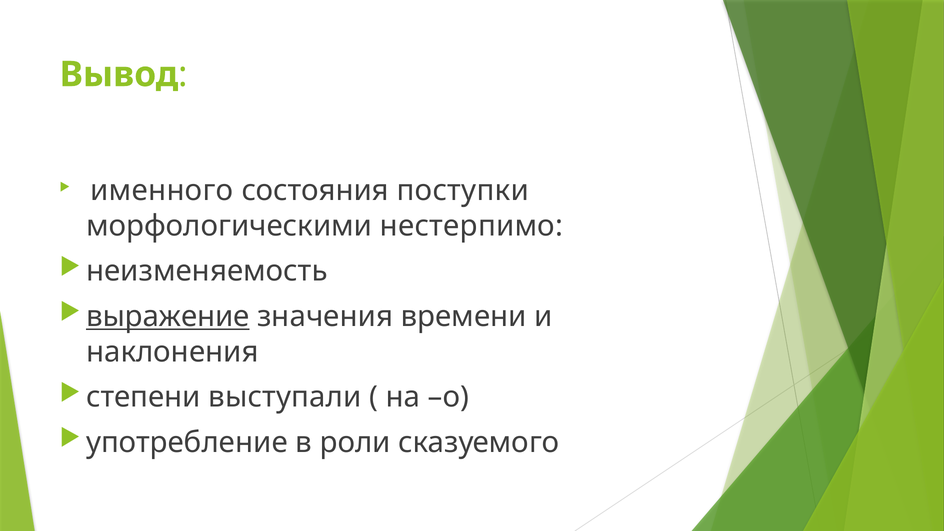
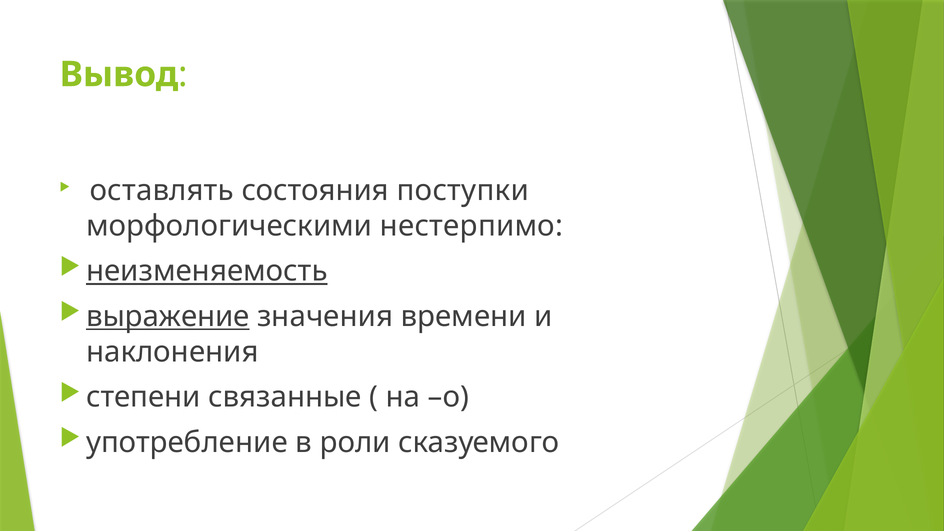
именного: именного -> оставлять (162, 191)
неизменяемость underline: none -> present (207, 271)
выступали: выступали -> связанные (285, 397)
